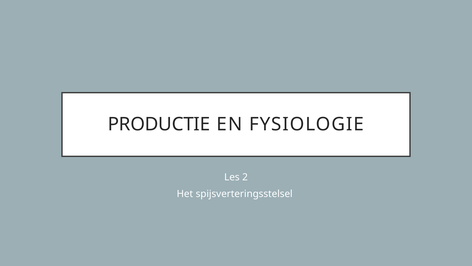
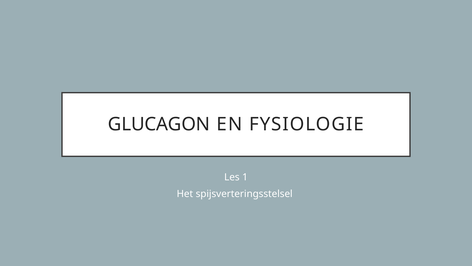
PRODUCTIE: PRODUCTIE -> GLUCAGON (159, 124)
2: 2 -> 1 (245, 177)
